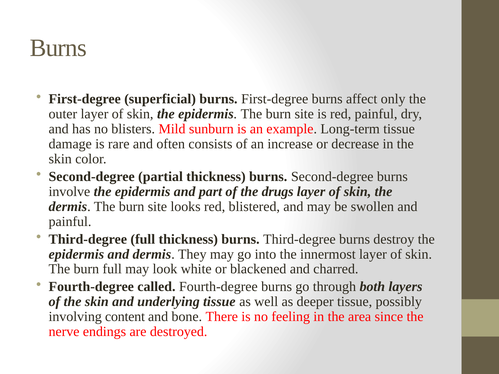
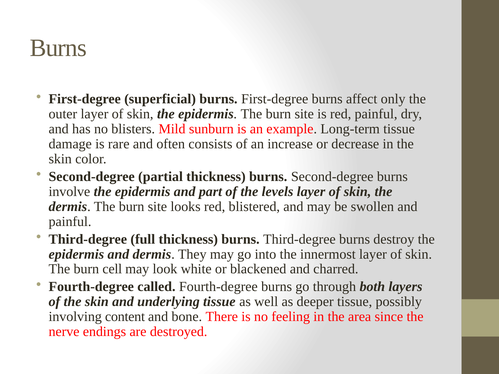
drugs: drugs -> levels (278, 192)
burn full: full -> cell (112, 269)
